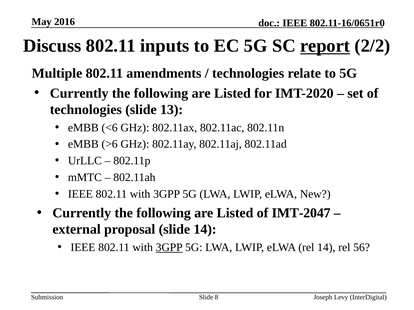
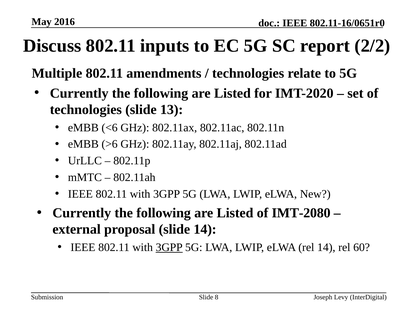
report underline: present -> none (325, 46)
IMT-2047: IMT-2047 -> IMT-2080 (301, 213)
56: 56 -> 60 (362, 248)
